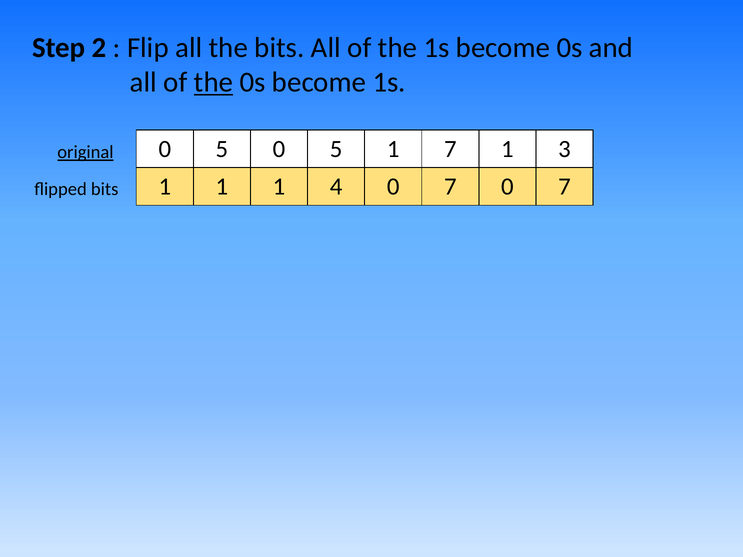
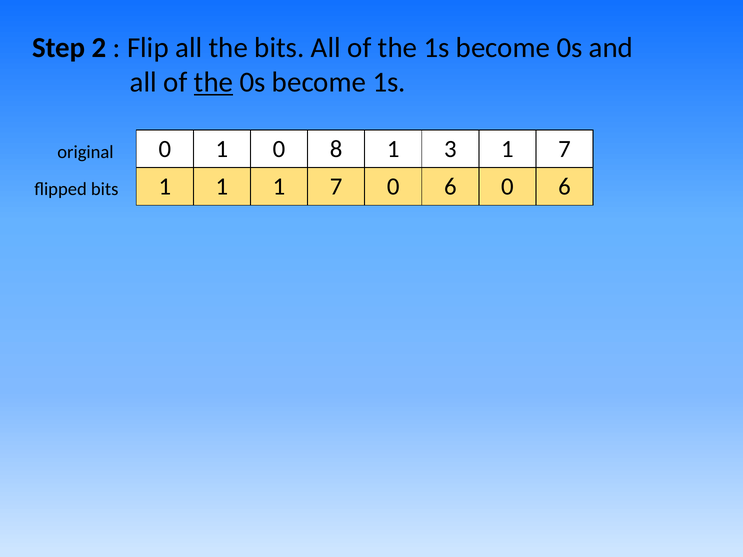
5: 5 -> 1 (222, 149)
5: 5 -> 8 (336, 149)
1 7: 7 -> 3 (450, 149)
3: 3 -> 7 (564, 149)
original underline: present -> none (85, 152)
1 1 4: 4 -> 7 (336, 187)
7: 7 -> 6 (450, 187)
7: 7 -> 6 (564, 187)
